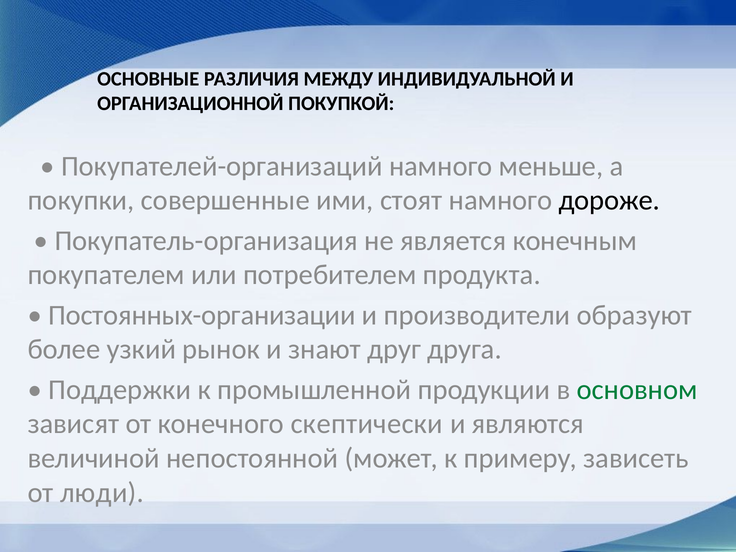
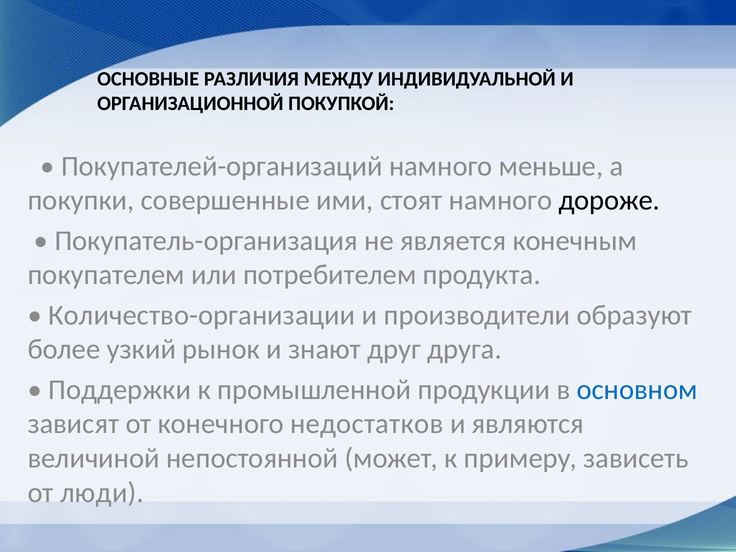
Постоянных-организации: Постоянных-организации -> Количество-организации (202, 315)
основном colour: green -> blue (637, 390)
скептически: скептически -> недостатков (367, 424)
